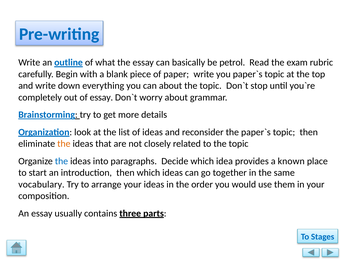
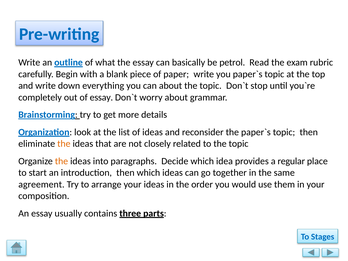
the colour: blue -> orange (61, 161)
known: known -> regular (291, 161)
vocabulary: vocabulary -> agreement (41, 184)
